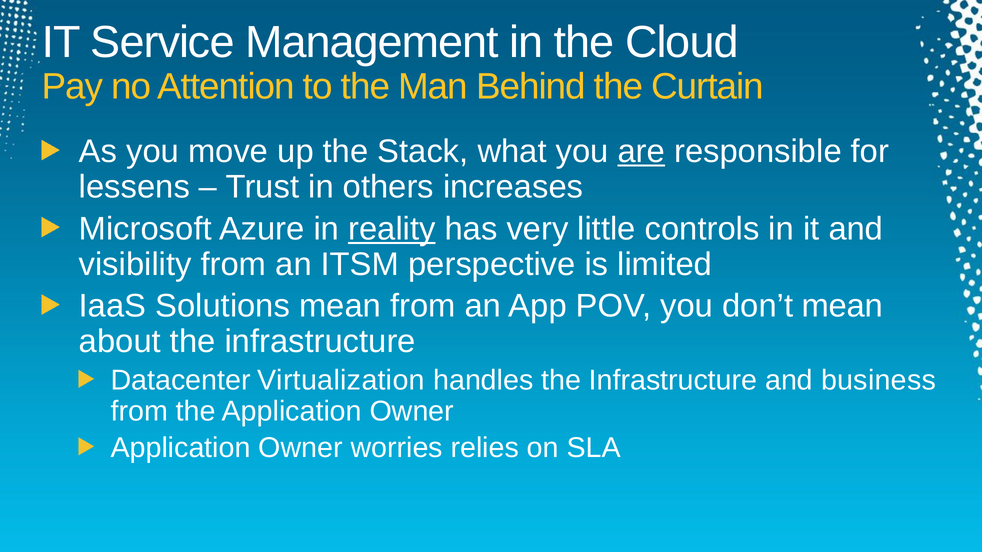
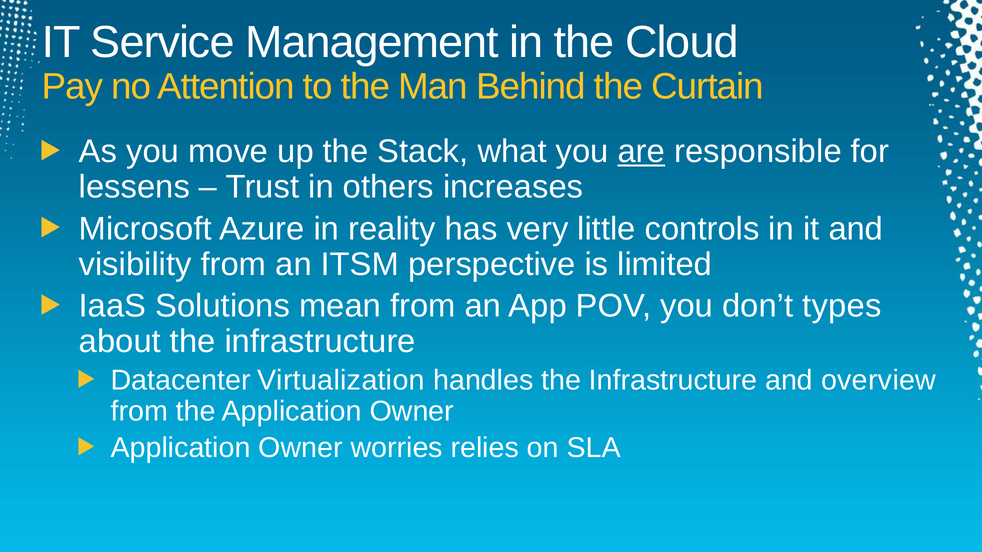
reality underline: present -> none (392, 229)
don’t mean: mean -> types (842, 306)
business: business -> overview (879, 381)
